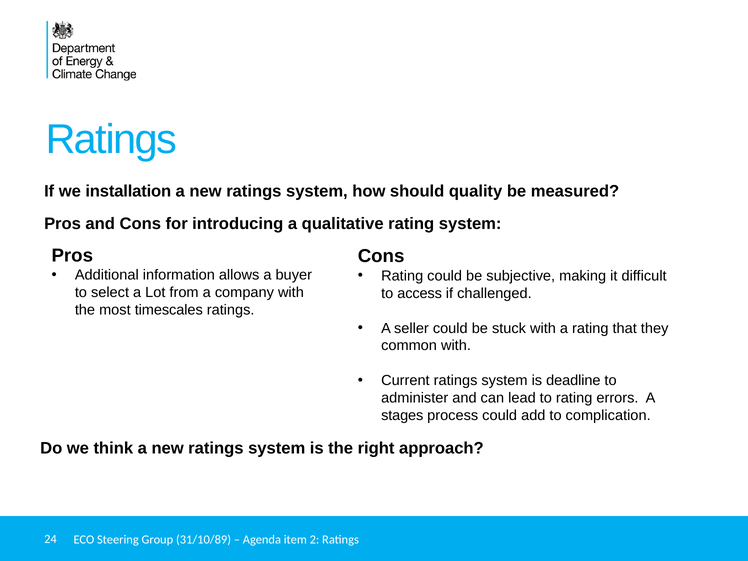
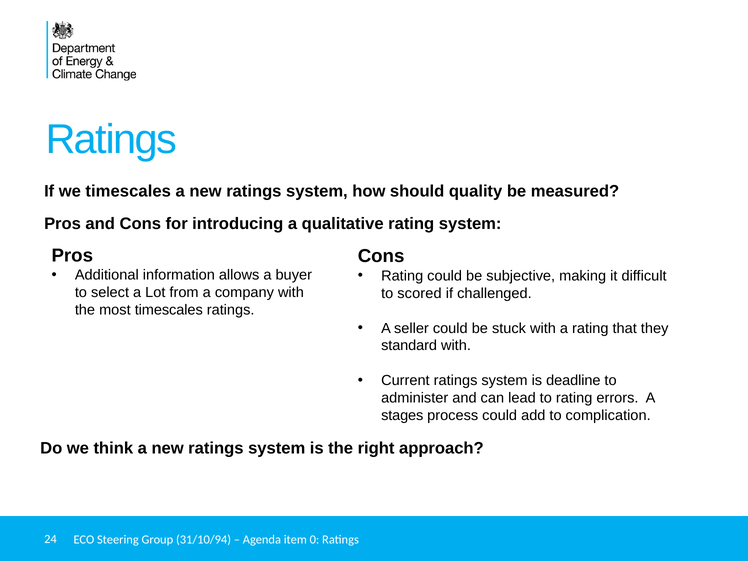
we installation: installation -> timescales (128, 191)
access: access -> scored (419, 293)
common: common -> standard (409, 346)
31/10/89: 31/10/89 -> 31/10/94 (204, 539)
2: 2 -> 0 (314, 539)
